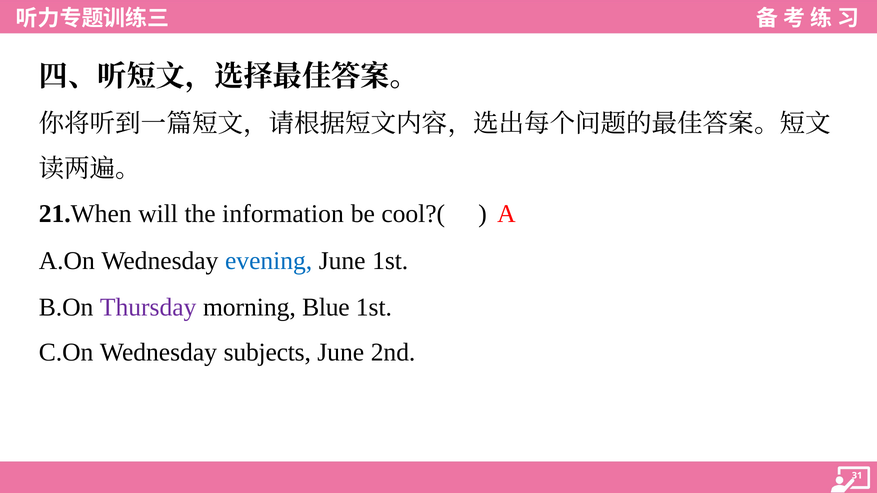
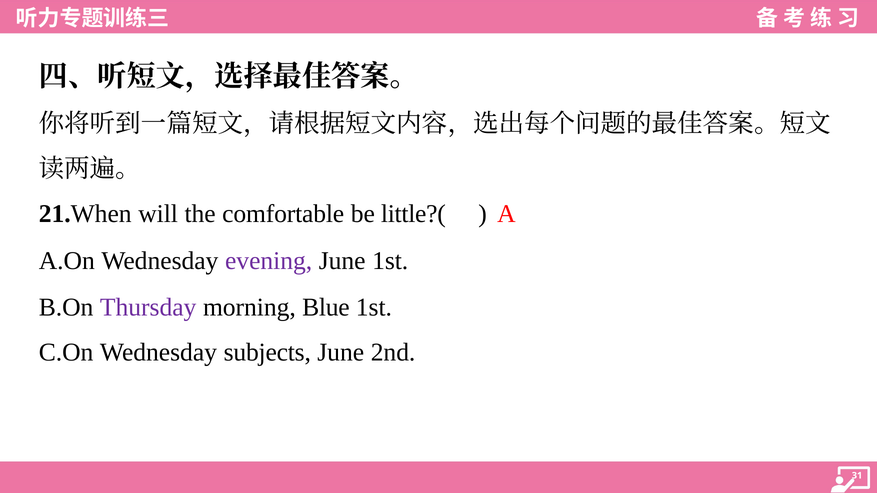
information: information -> comfortable (283, 214)
cool?(: cool?( -> little?( (413, 214)
evening colour: blue -> purple (269, 261)
